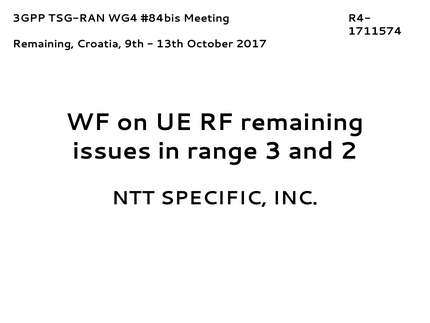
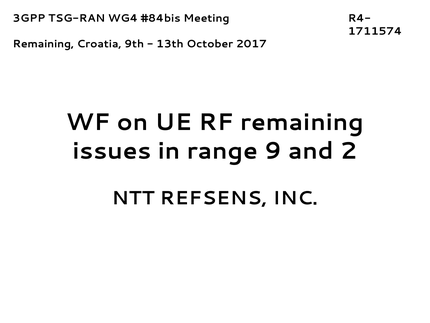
3: 3 -> 9 (273, 151)
SPECIFIC: SPECIFIC -> REFSENS (214, 198)
